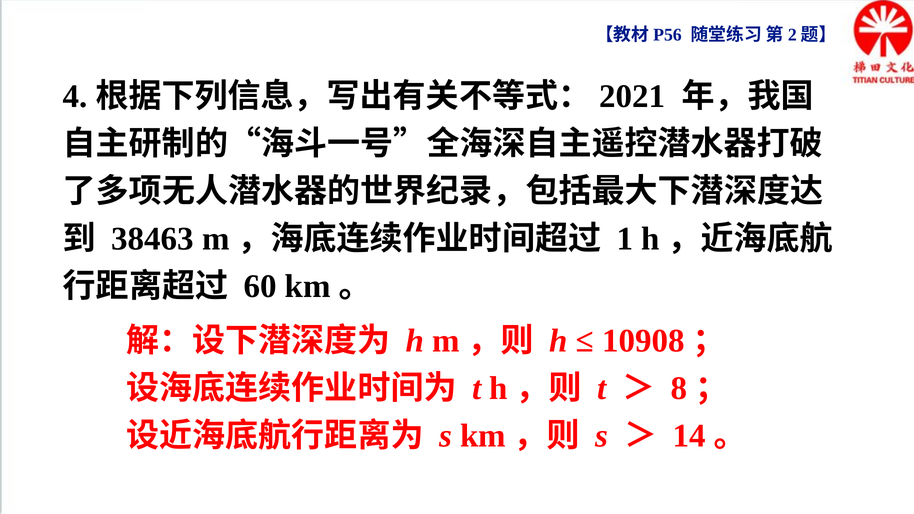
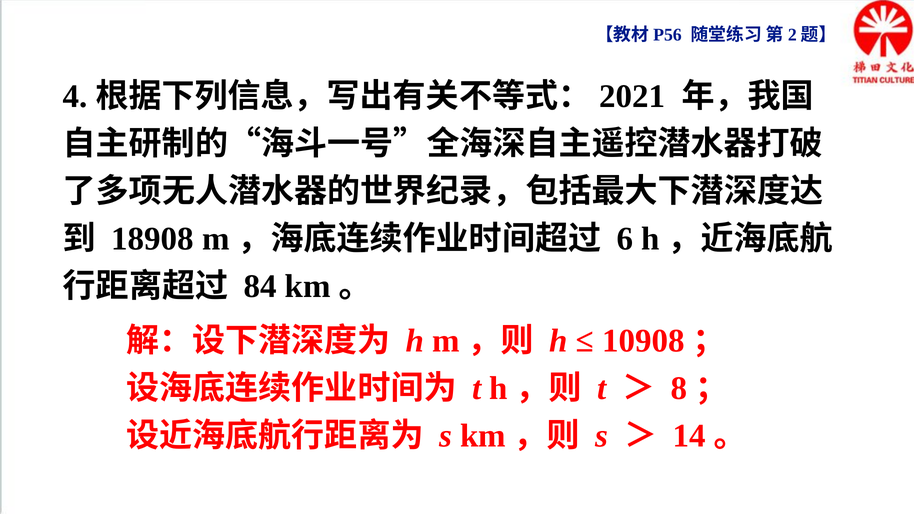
38463: 38463 -> 18908 (153, 239)
1: 1 -> 6 (625, 239)
60: 60 -> 84 (260, 286)
